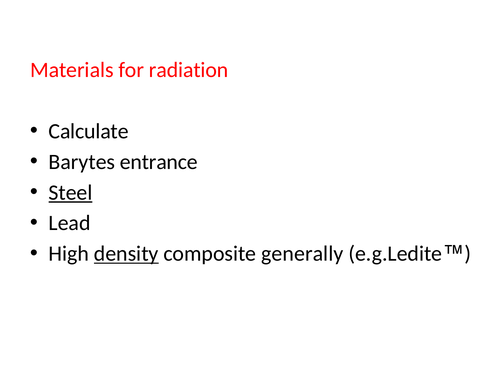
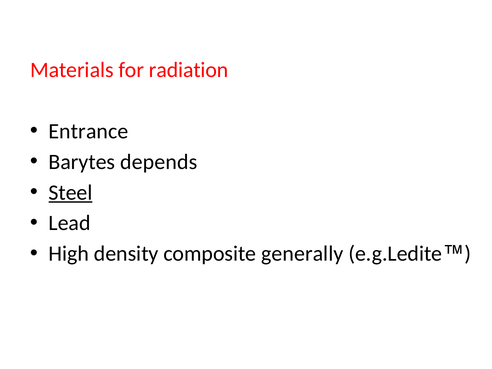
Calculate: Calculate -> Entrance (88, 131)
entrance: entrance -> depends (159, 162)
density underline: present -> none (126, 254)
